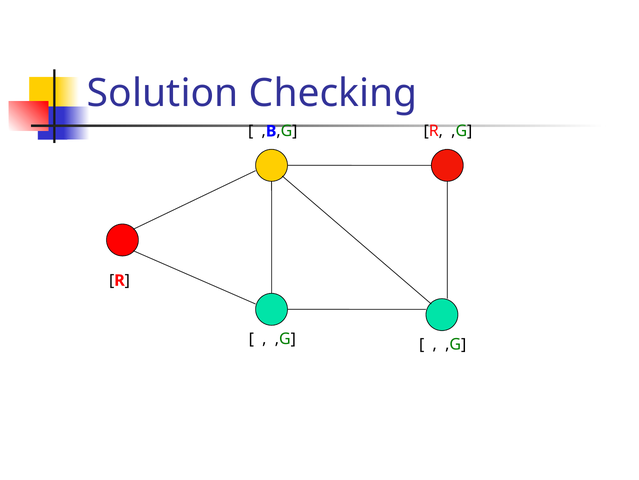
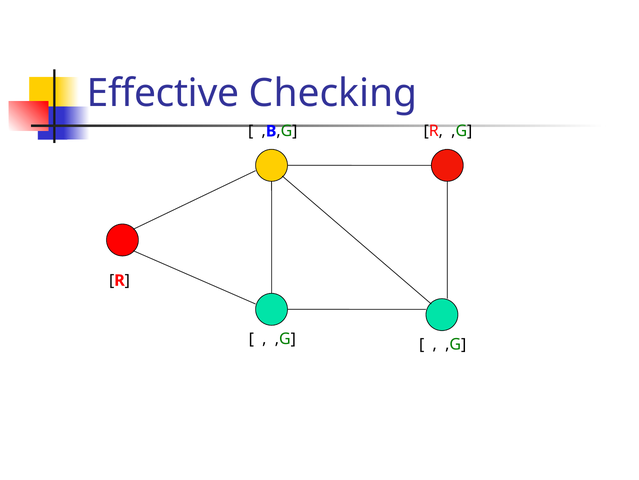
Solution: Solution -> Effective (163, 93)
